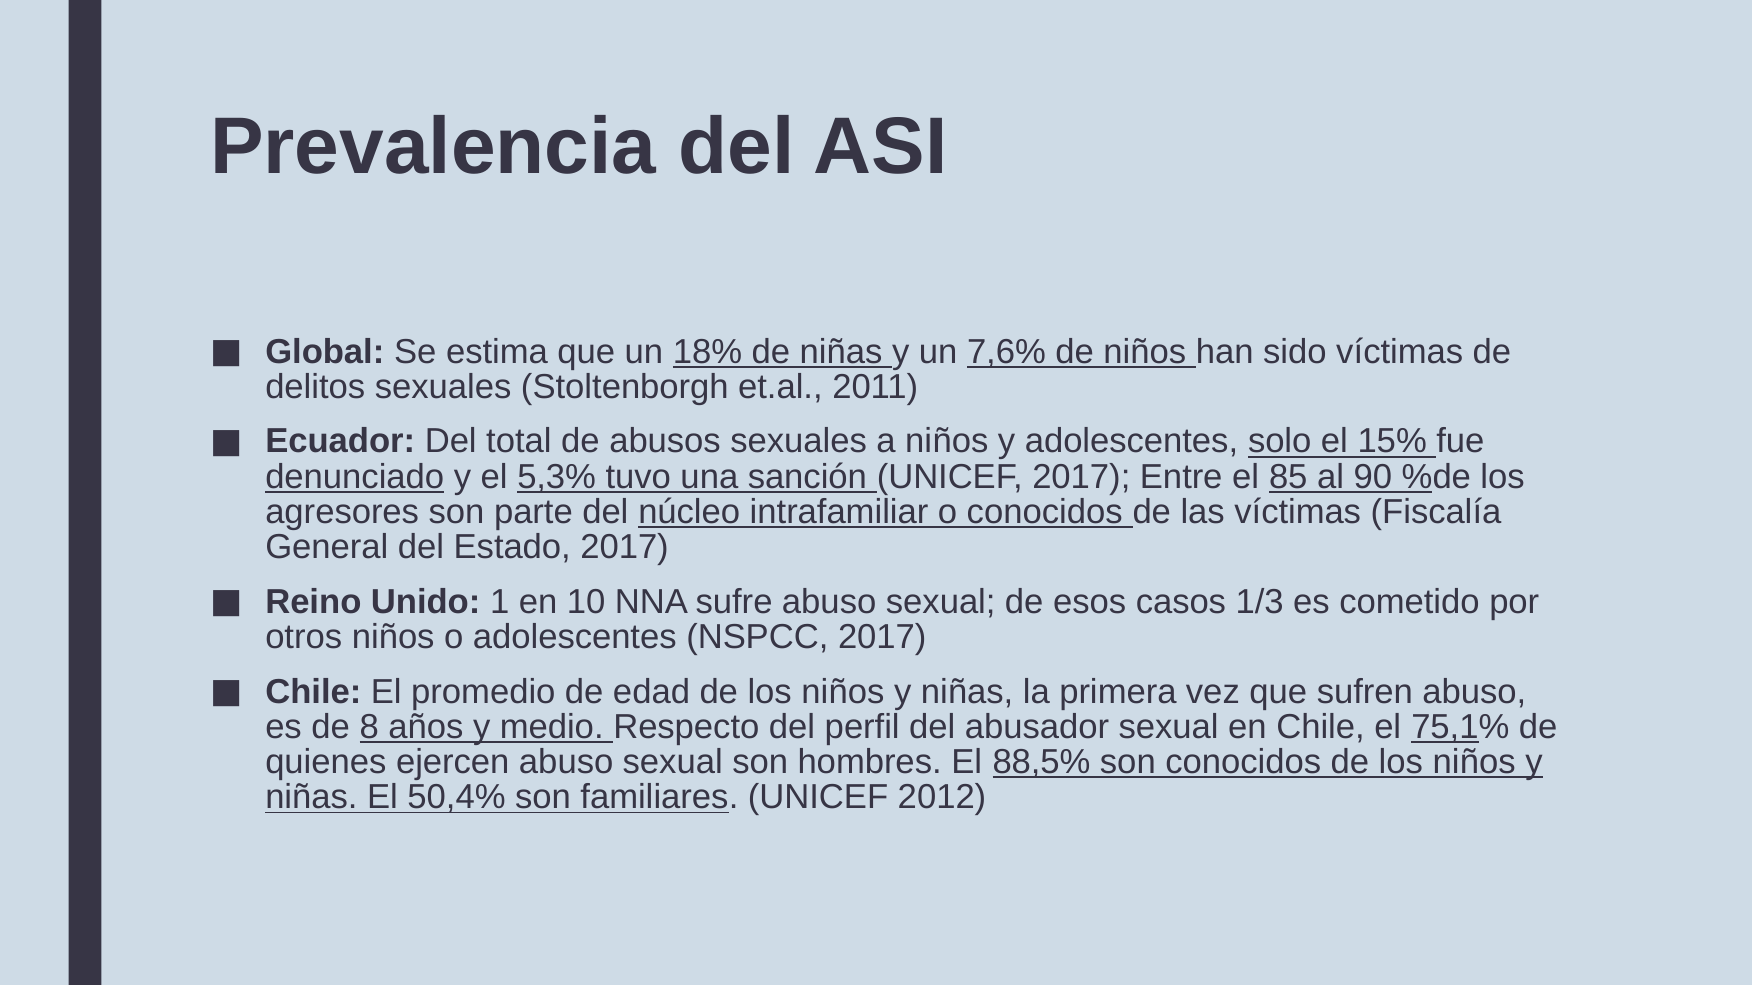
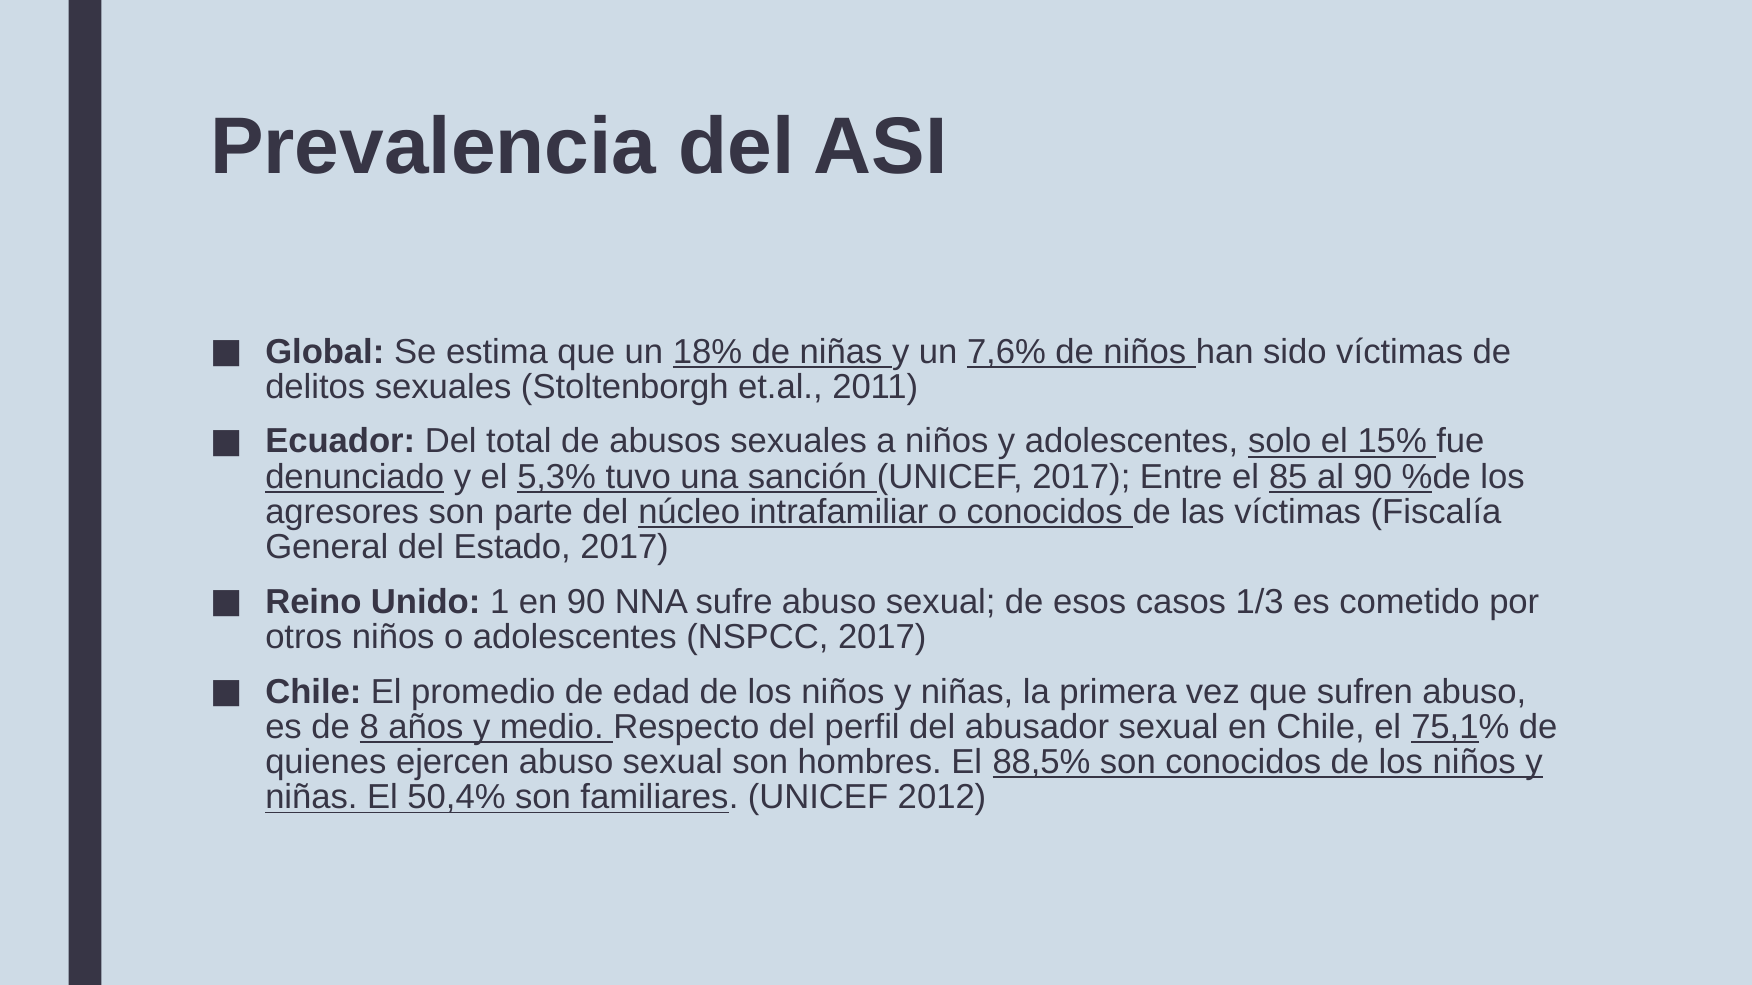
en 10: 10 -> 90 (586, 602)
